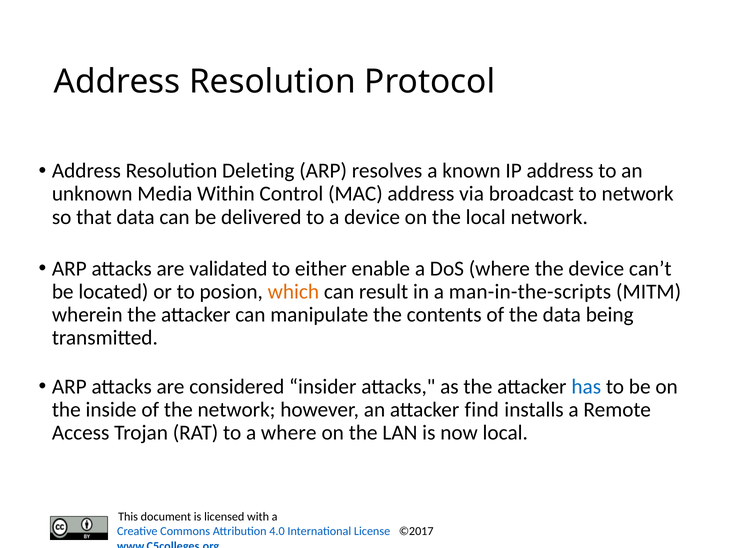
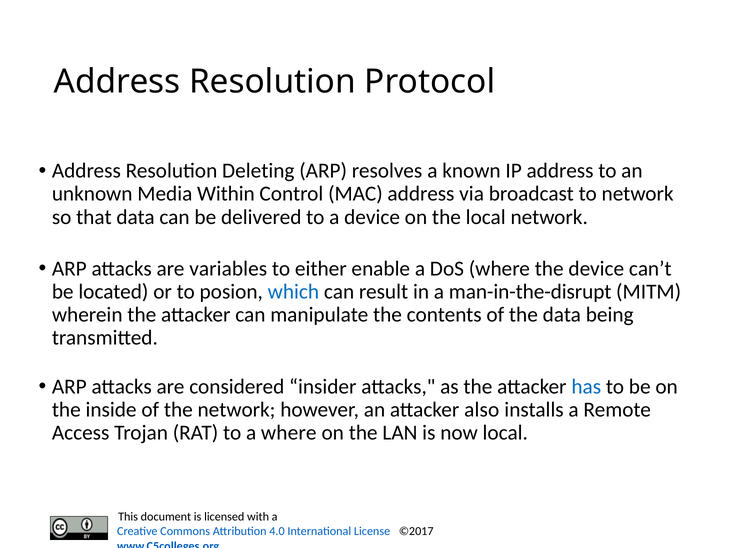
validated: validated -> variables (228, 268)
which colour: orange -> blue (293, 291)
man-in-the-scripts: man-in-the-scripts -> man-in-the-disrupt (530, 291)
find: find -> also (482, 409)
